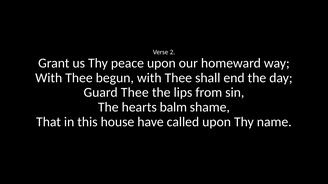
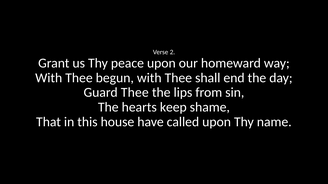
balm: balm -> keep (173, 107)
